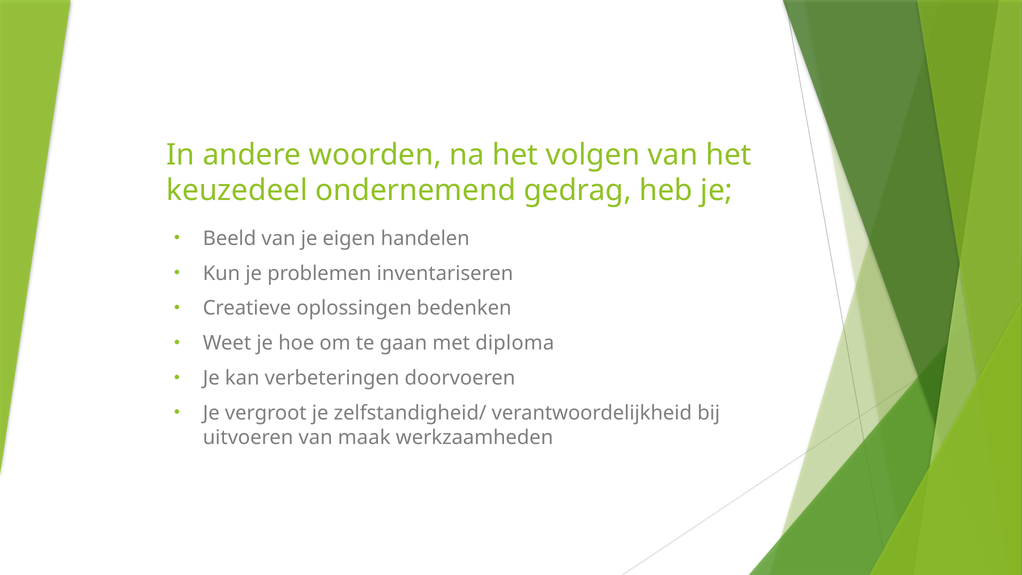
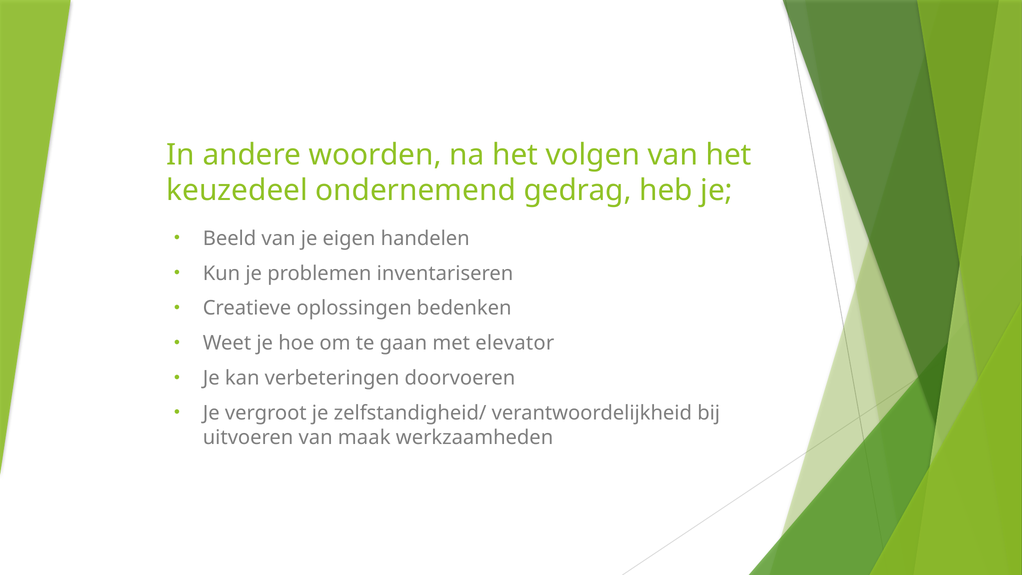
diploma: diploma -> elevator (515, 343)
